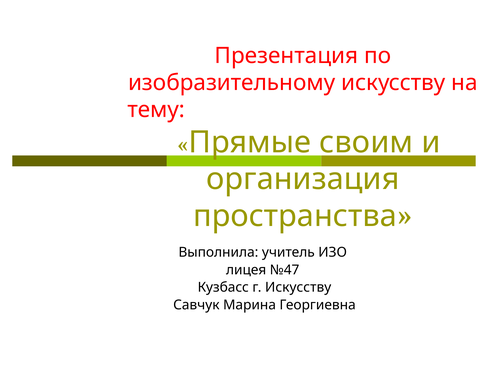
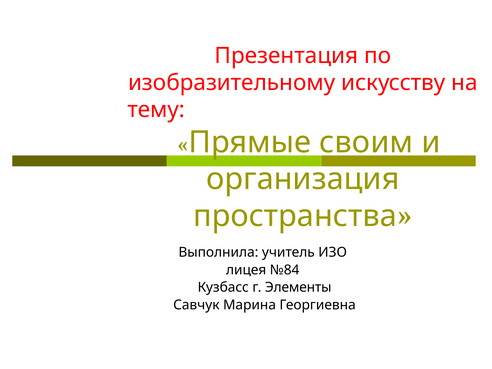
№47: №47 -> №84 (285, 270)
г Искусству: Искусству -> Элементы (298, 287)
